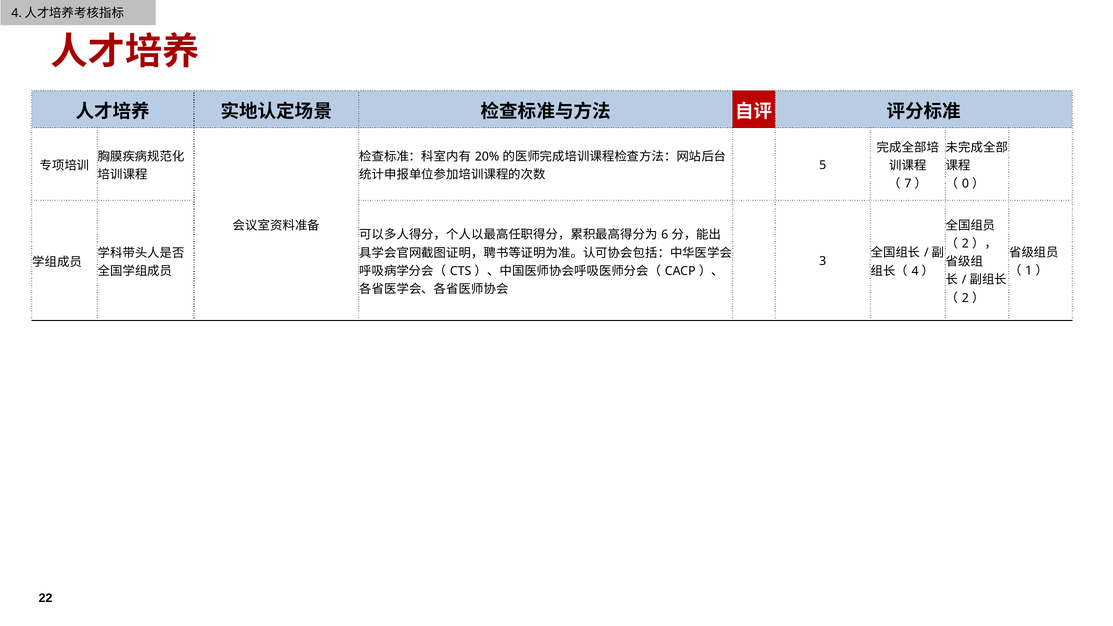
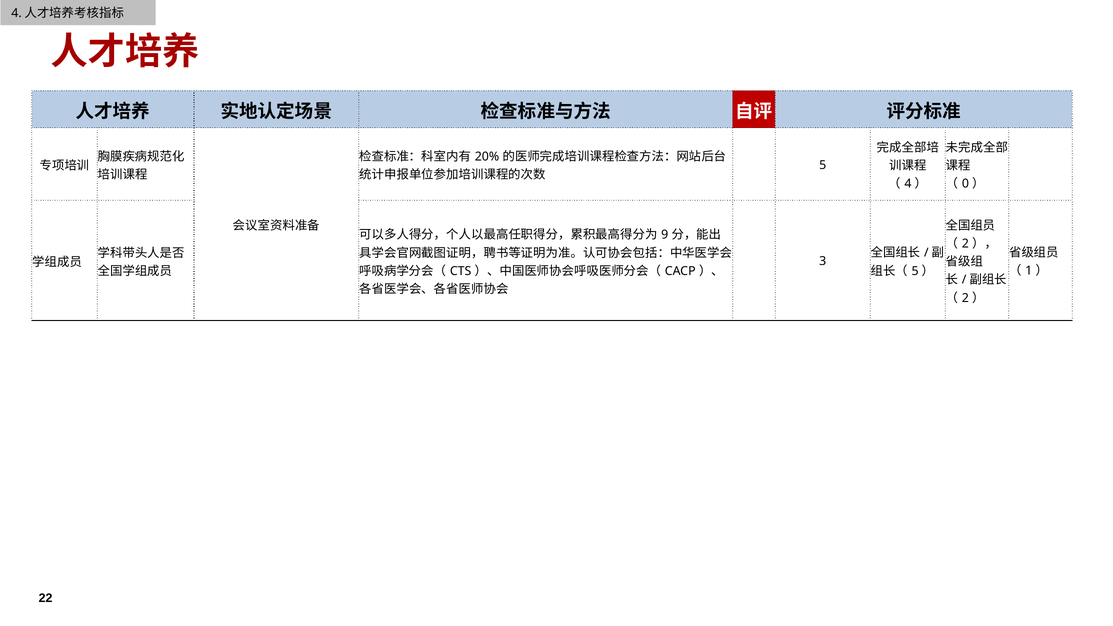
7: 7 -> 4 (908, 184)
6: 6 -> 9 (665, 235)
4: 4 -> 5 (915, 271)
